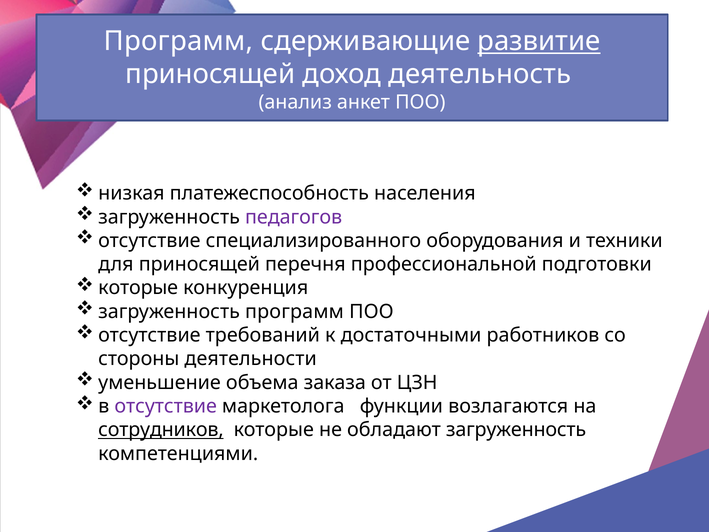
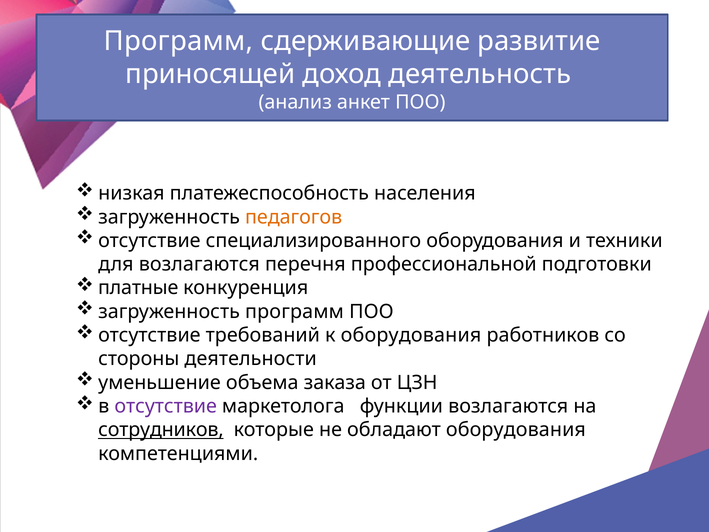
развитие underline: present -> none (539, 41)
педагогов colour: purple -> orange (294, 217)
для приносящей: приносящей -> возлагаются (199, 264)
которые: которые -> платные (138, 288)
к достаточными: достаточными -> оборудования (411, 335)
обладают загруженность: загруженность -> оборудования (516, 430)
